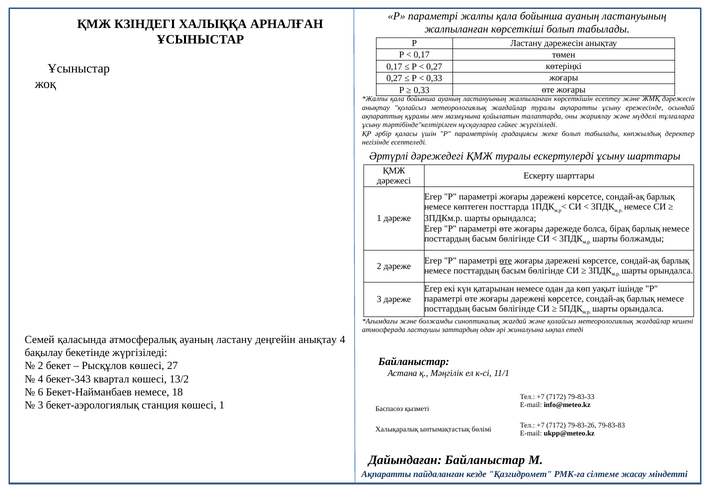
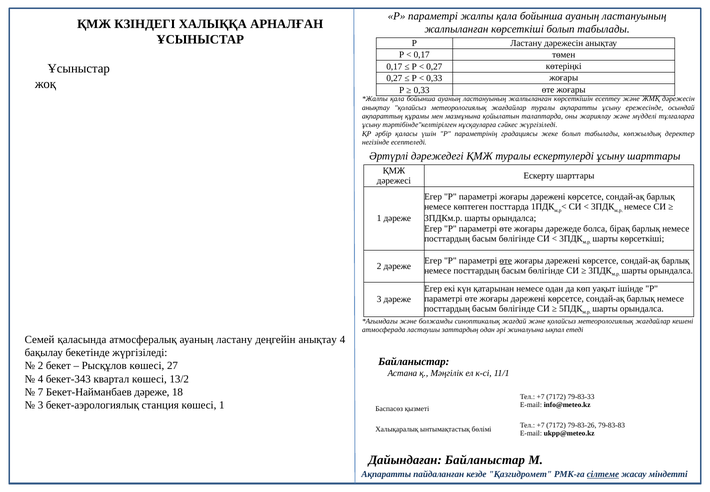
шарты болжамды: болжамды -> көрсеткіші (642, 238)
6: 6 -> 7 (41, 392)
Бекет-Найманбаев немесе: немесе -> дәреже (152, 392)
сілтеме underline: none -> present (603, 474)
